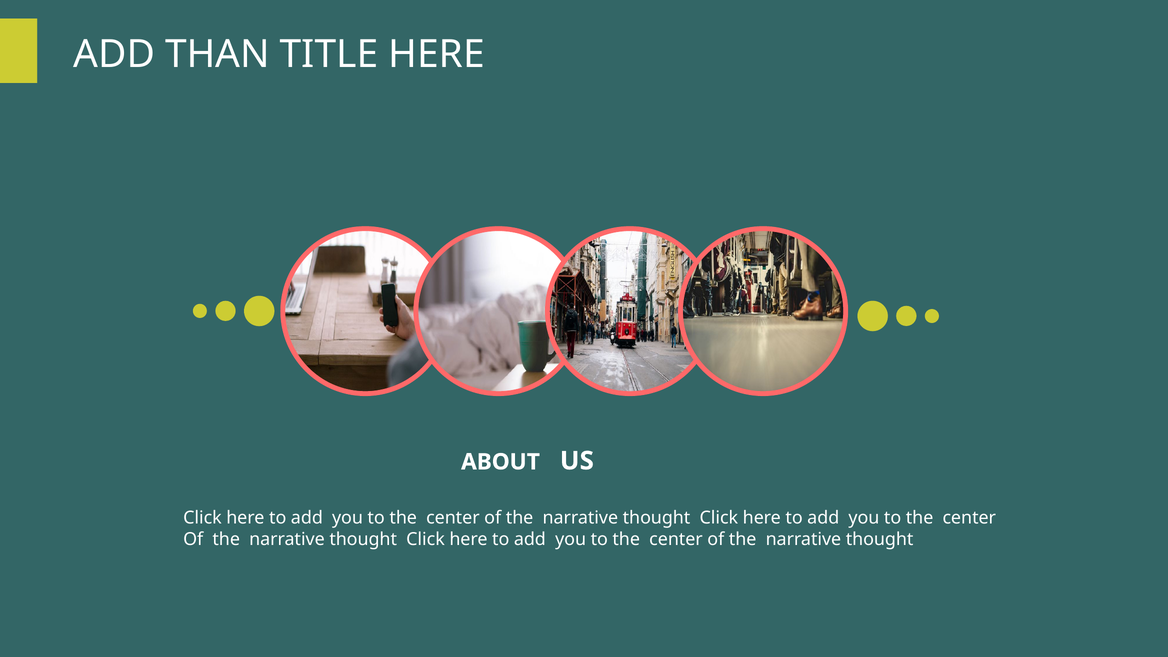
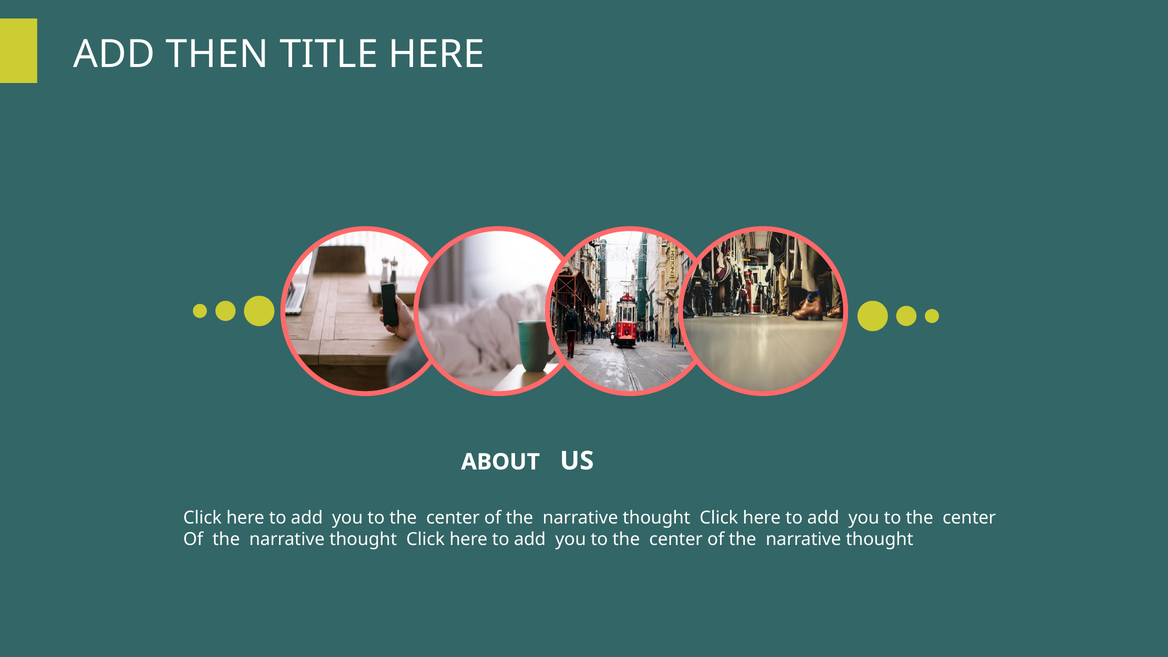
THAN: THAN -> THEN (217, 54)
